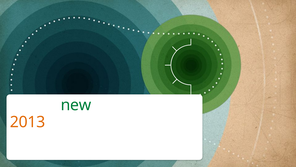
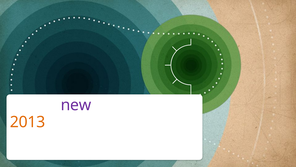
new colour: green -> purple (76, 105)
